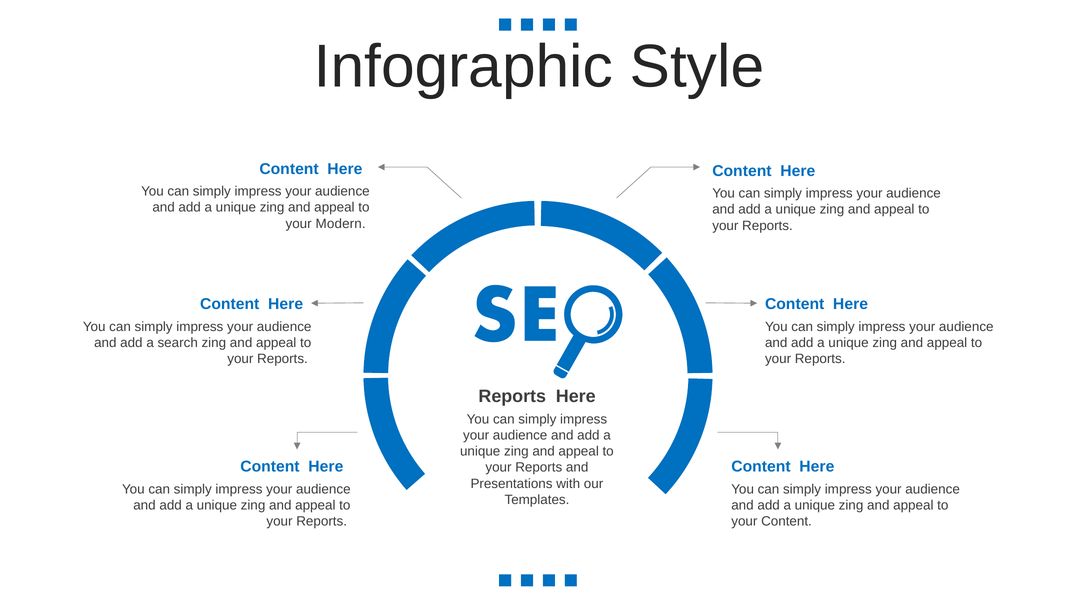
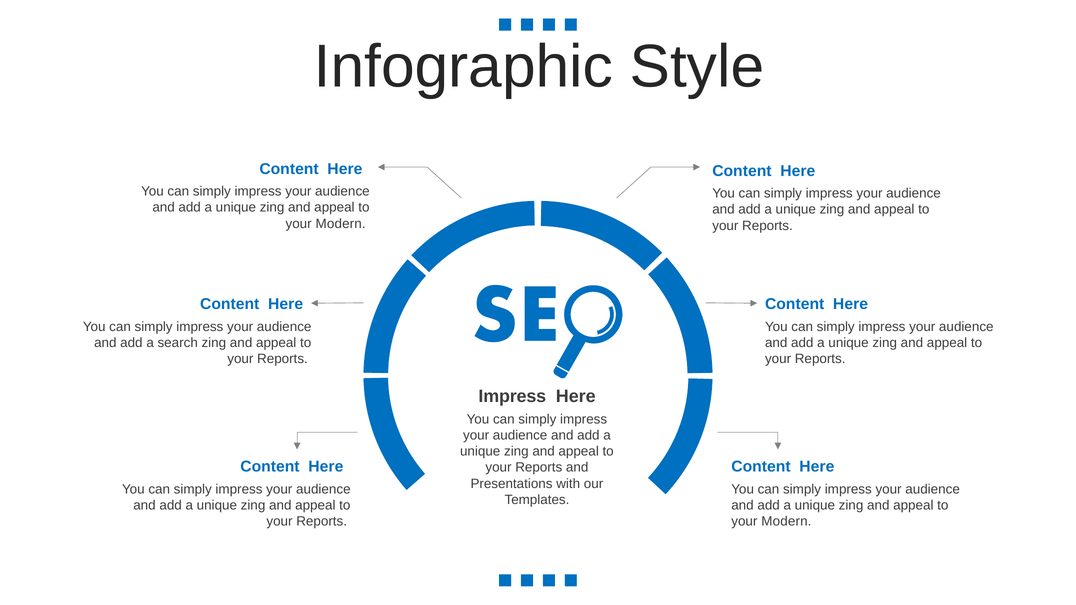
Reports: Reports -> Impress (512, 396)
Content: Content -> Modern (786, 522)
